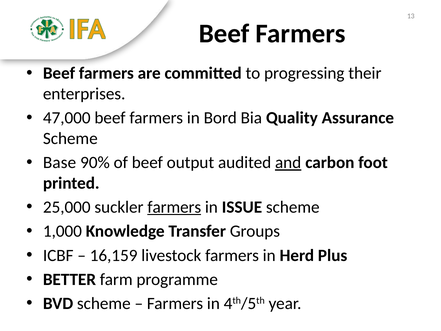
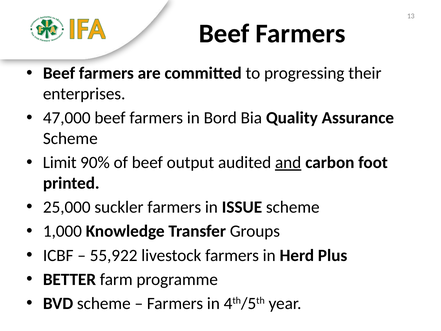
Base: Base -> Limit (60, 162)
farmers underline: present -> none (174, 207)
16,159: 16,159 -> 55,922 (114, 255)
